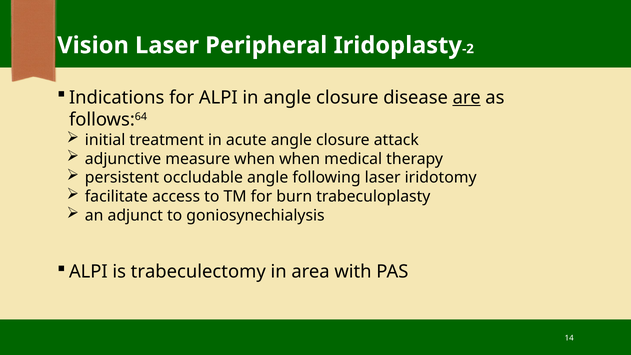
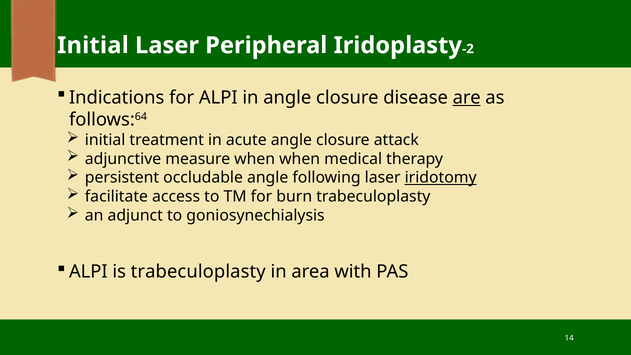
Vision: Vision -> Initial (93, 45)
iridotomy underline: none -> present (441, 178)
is trabeculectomy: trabeculectomy -> trabeculoplasty (198, 272)
